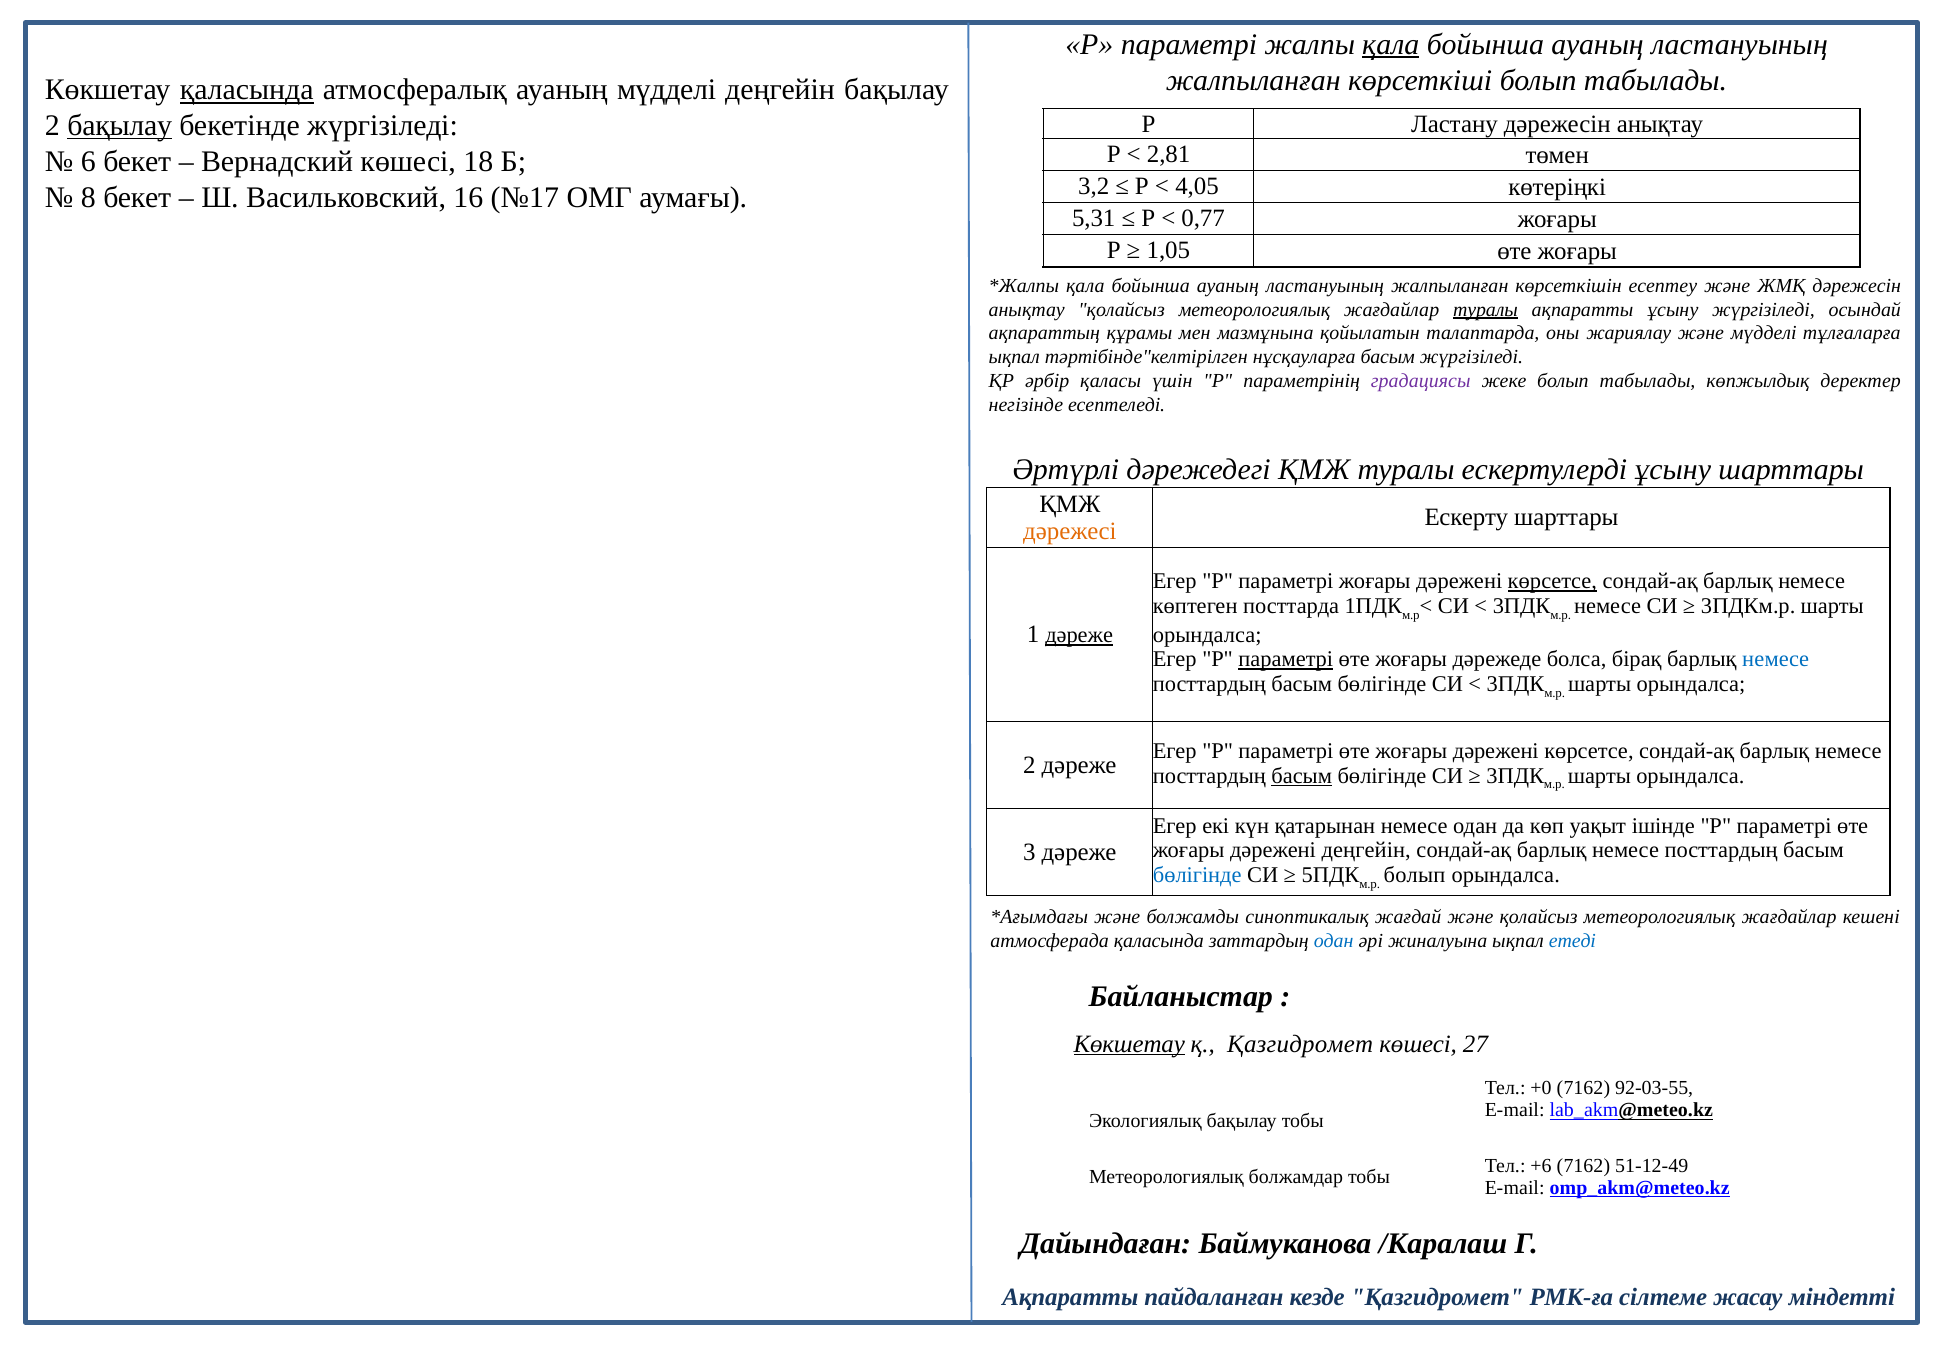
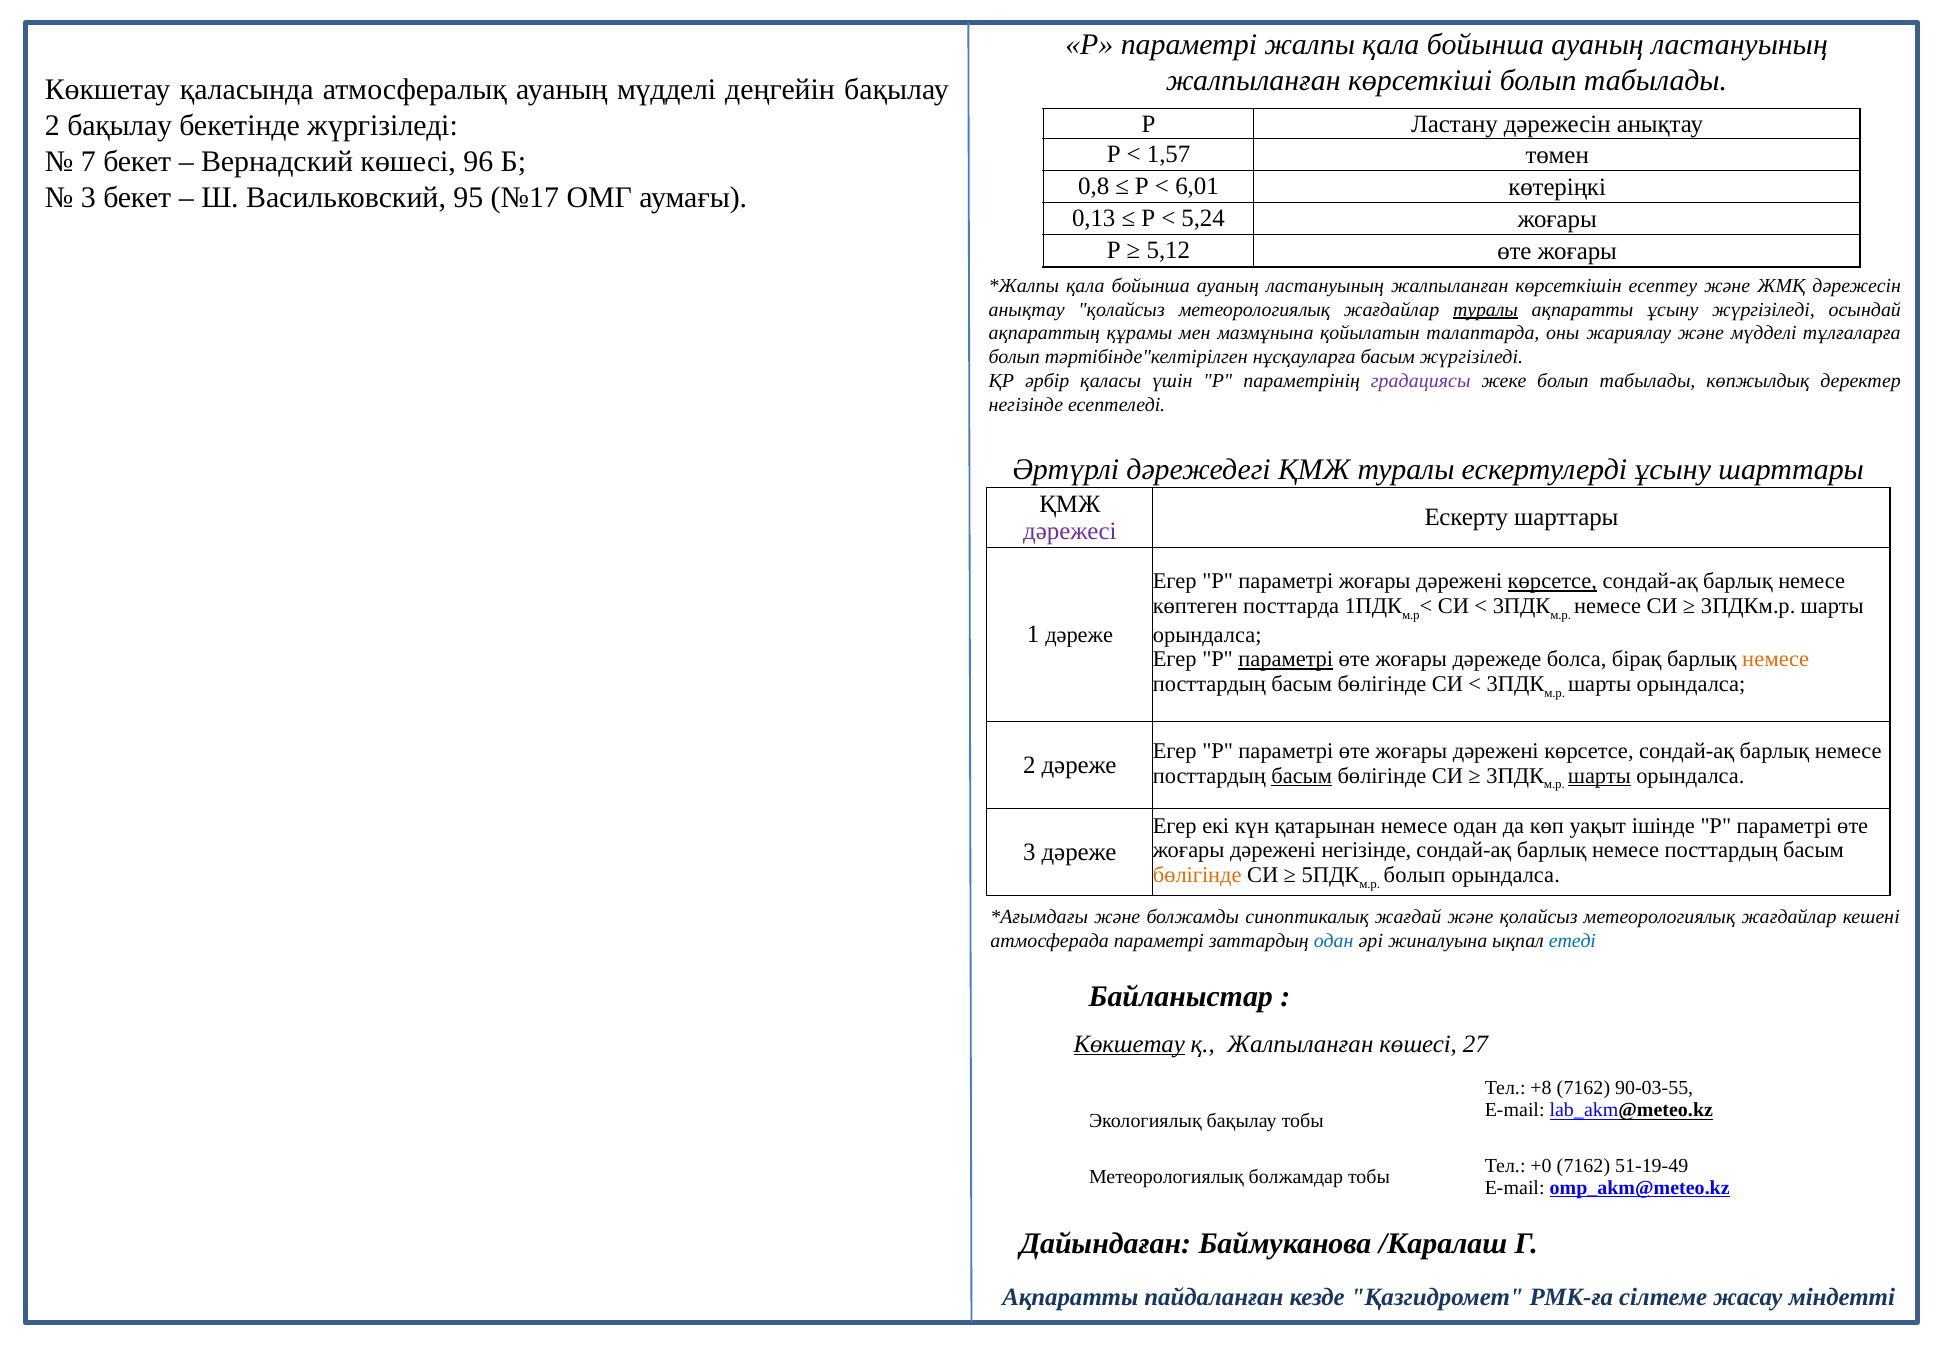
қала underline: present -> none (1391, 45)
қаласында underline: present -> none (247, 90)
бақылау underline: present -> none (120, 126)
2,81: 2,81 -> 1,57 (1169, 155)
6: 6 -> 7 (88, 162)
18: 18 -> 96 (478, 162)
3,2: 3,2 -> 0,8 (1094, 187)
4,05: 4,05 -> 6,01 (1197, 187)
8: 8 -> 3 (88, 197)
16: 16 -> 95 (468, 197)
5,31: 5,31 -> 0,13 (1094, 219)
0,77: 0,77 -> 5,24 (1203, 219)
1,05: 1,05 -> 5,12 (1168, 251)
ықпал: ықпал -> болып (1014, 357)
дәрежесі colour: orange -> purple (1070, 531)
дәреже underline: present -> none (1079, 635)
немесе colour: blue -> orange (1776, 660)
шарты underline: none -> present (1599, 776)
дәрежені деңгейін: деңгейін -> негізінде (1366, 851)
бөлігінде colour: blue -> orange (1197, 875)
атмосферада қаласында: қаласында -> параметрі (1159, 941)
қ Қазгидромет: Қазгидромет -> Жалпыланған (1300, 1044)
+0: +0 -> +8 (1541, 1088)
92-03-55: 92-03-55 -> 90-03-55 (1654, 1088)
+6: +6 -> +0 (1541, 1166)
51-12-49: 51-12-49 -> 51-19-49 (1652, 1166)
